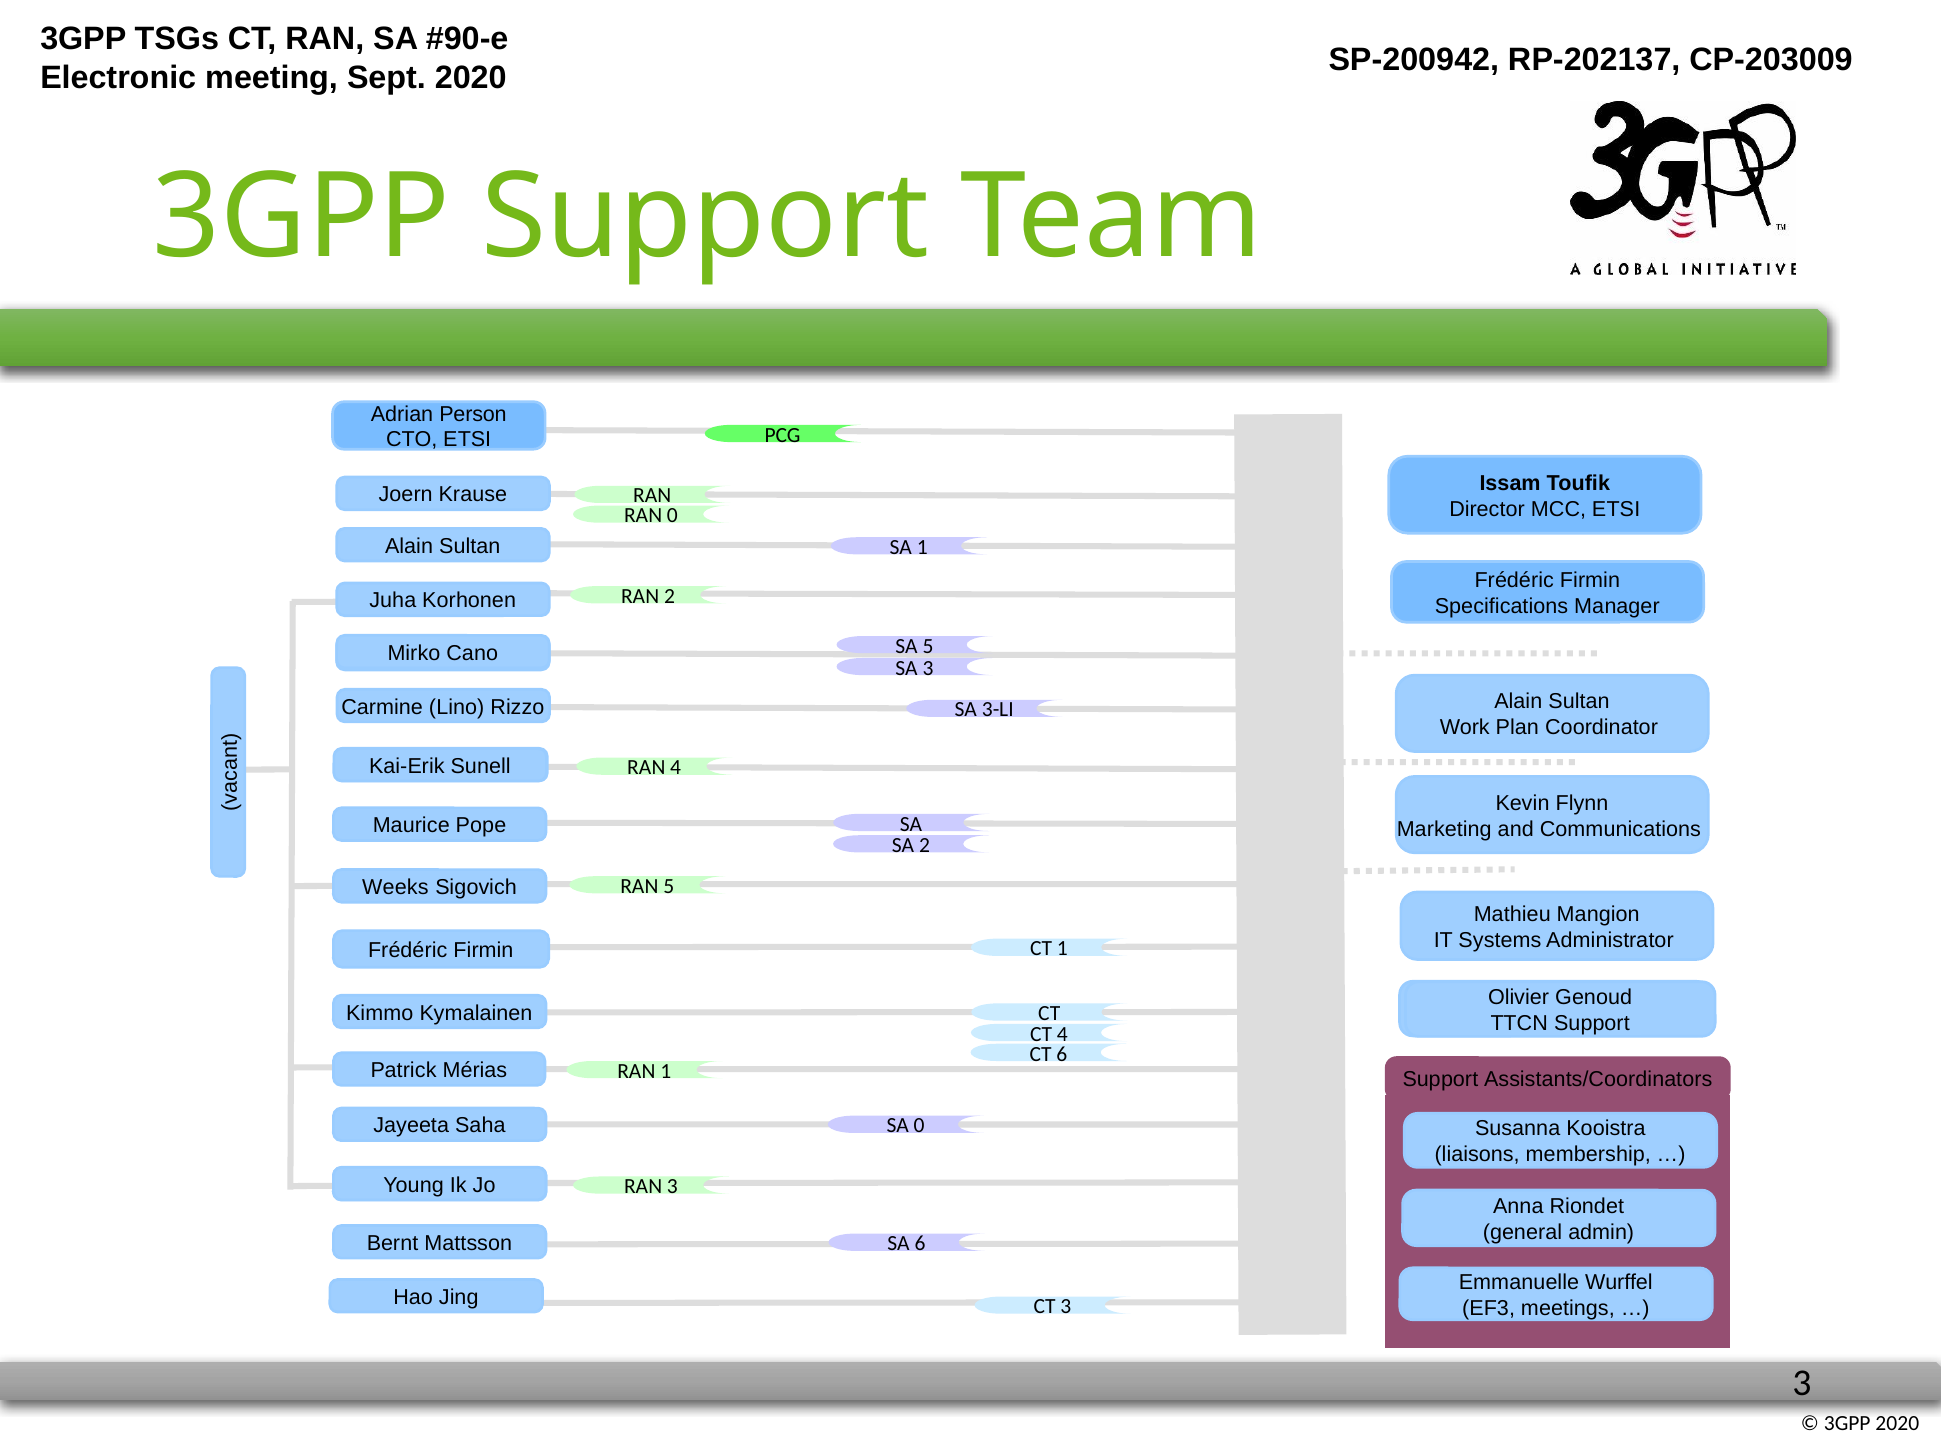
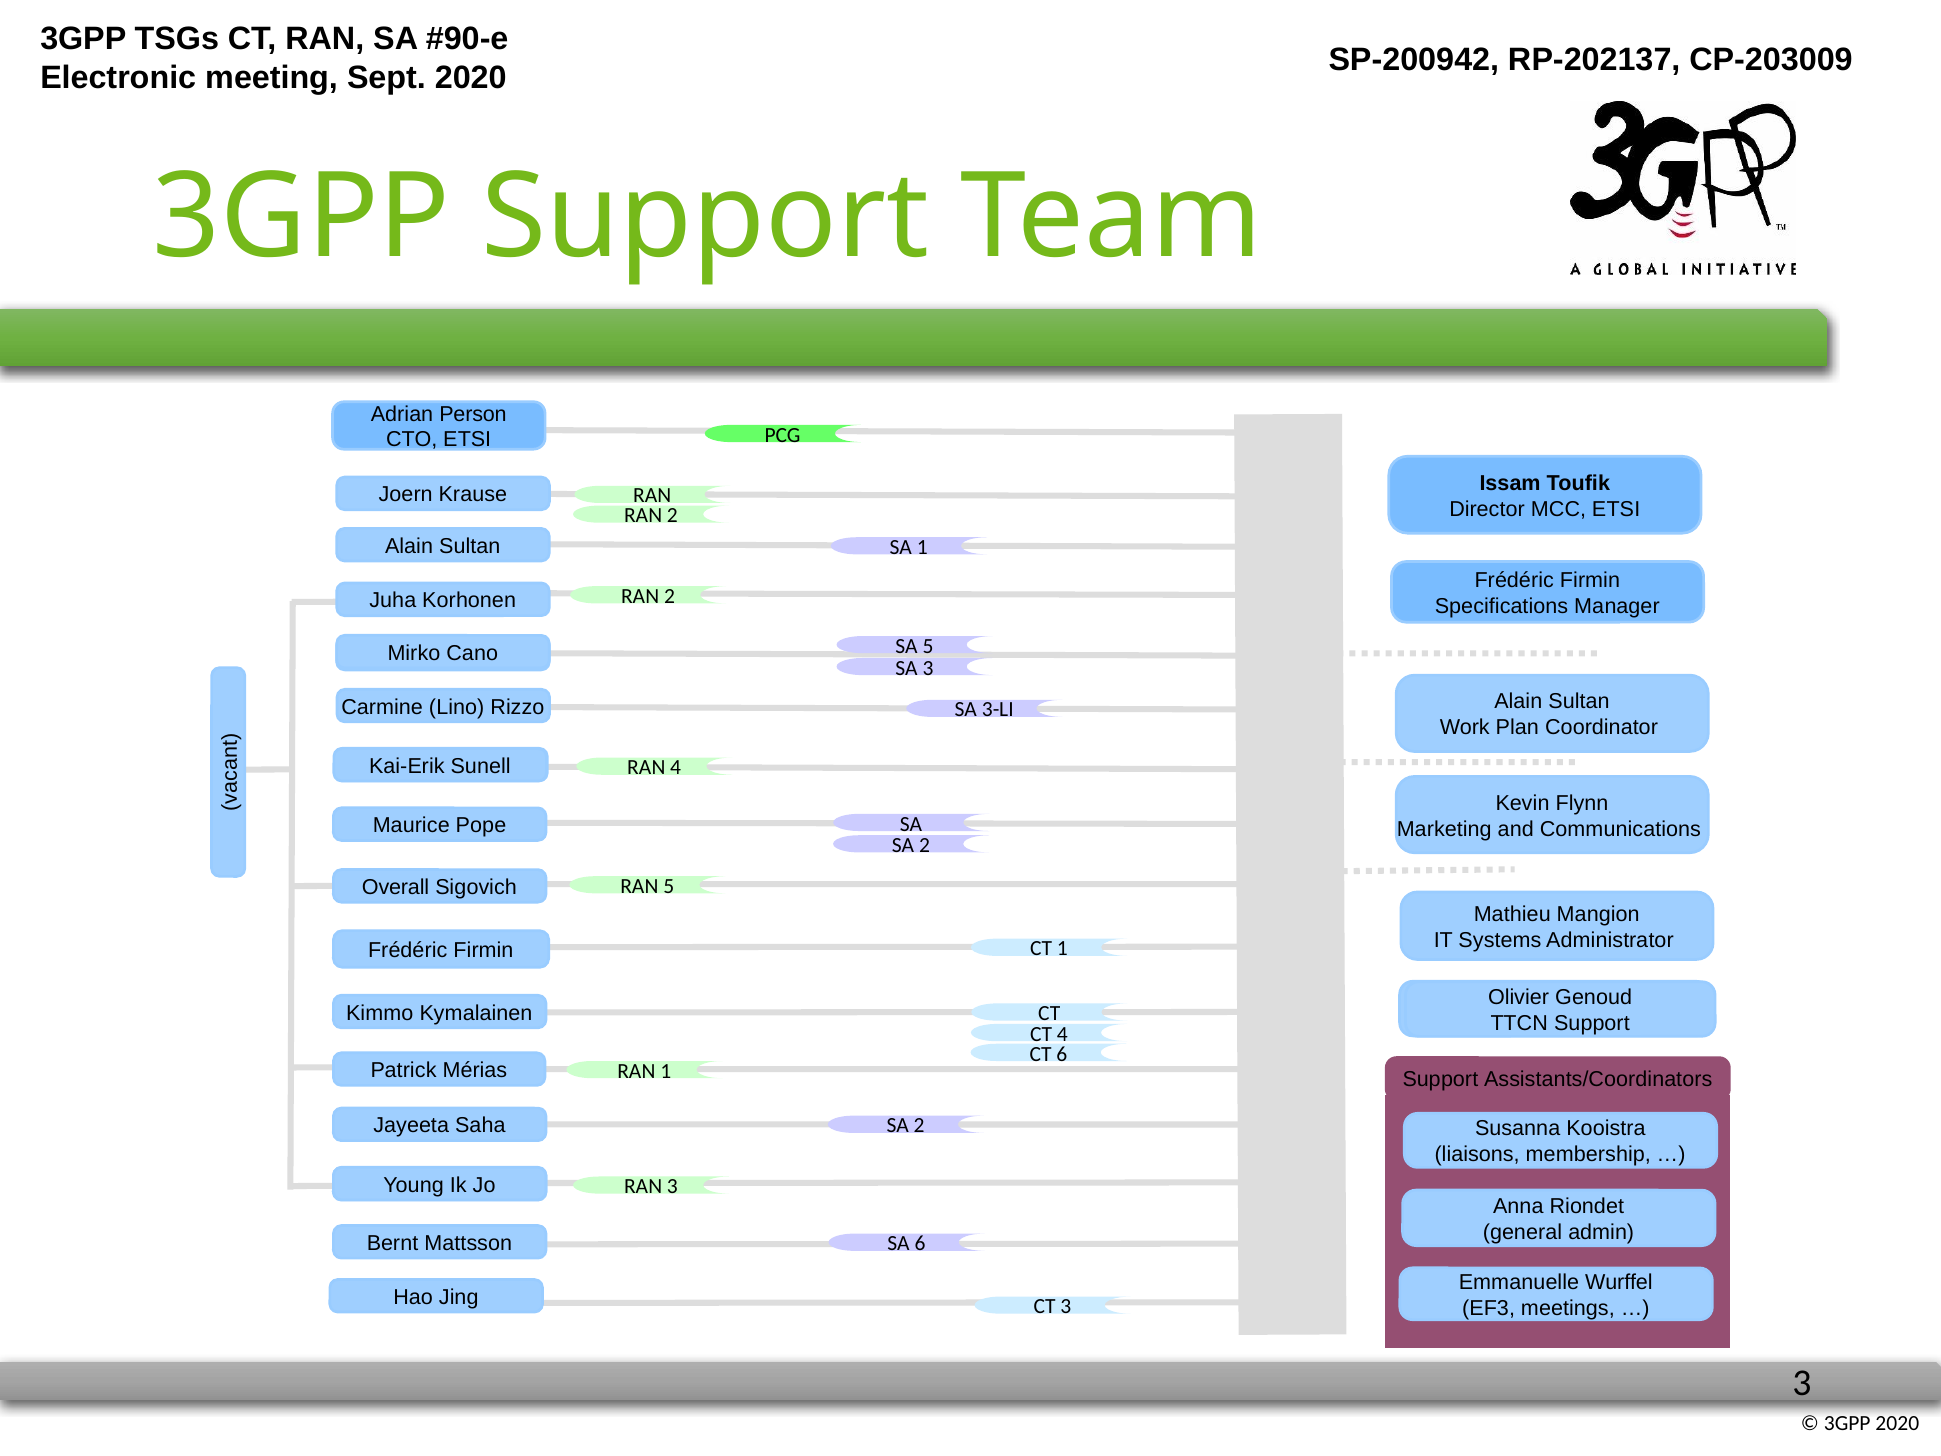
0: 0 -> 2 (672, 516)
Weeks: Weeks -> Overall (396, 887)
0: 0 -> 2 (919, 1126)
